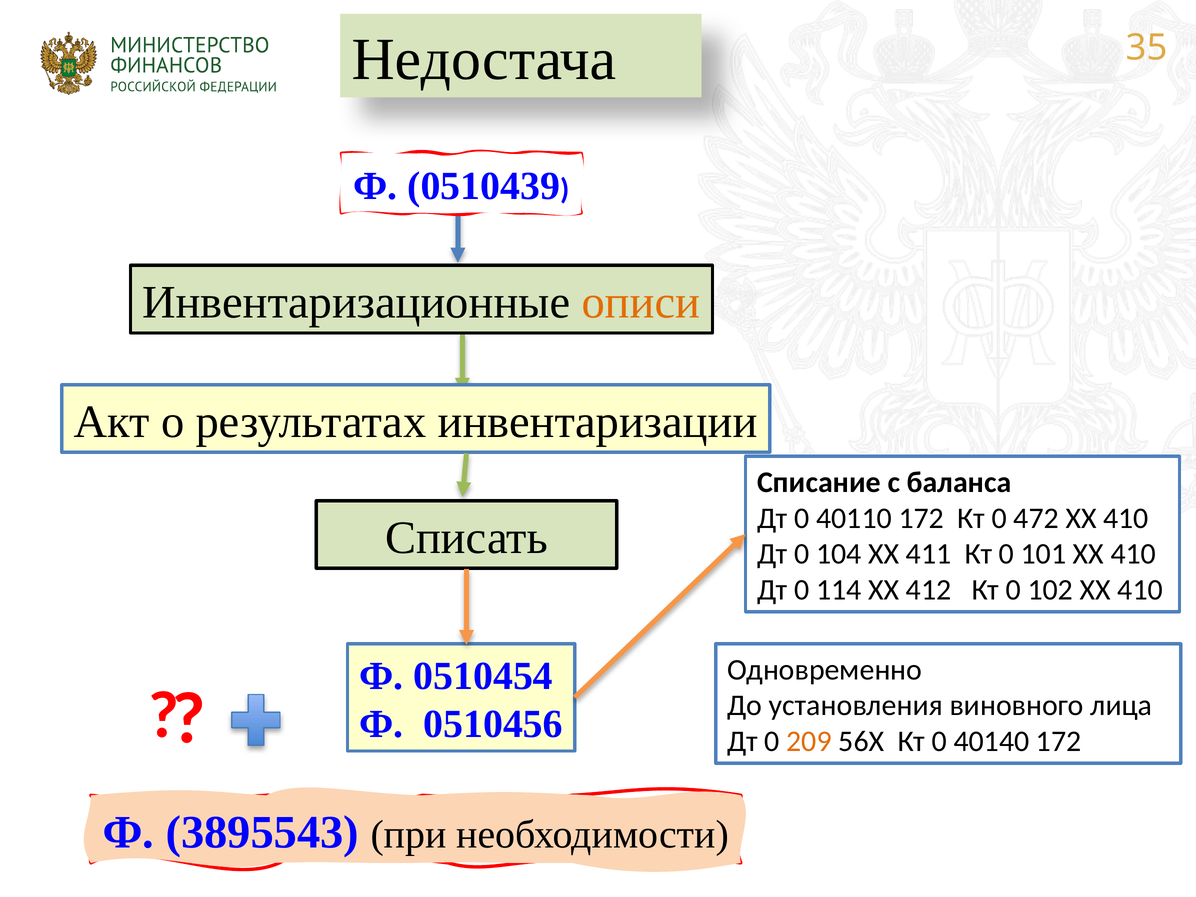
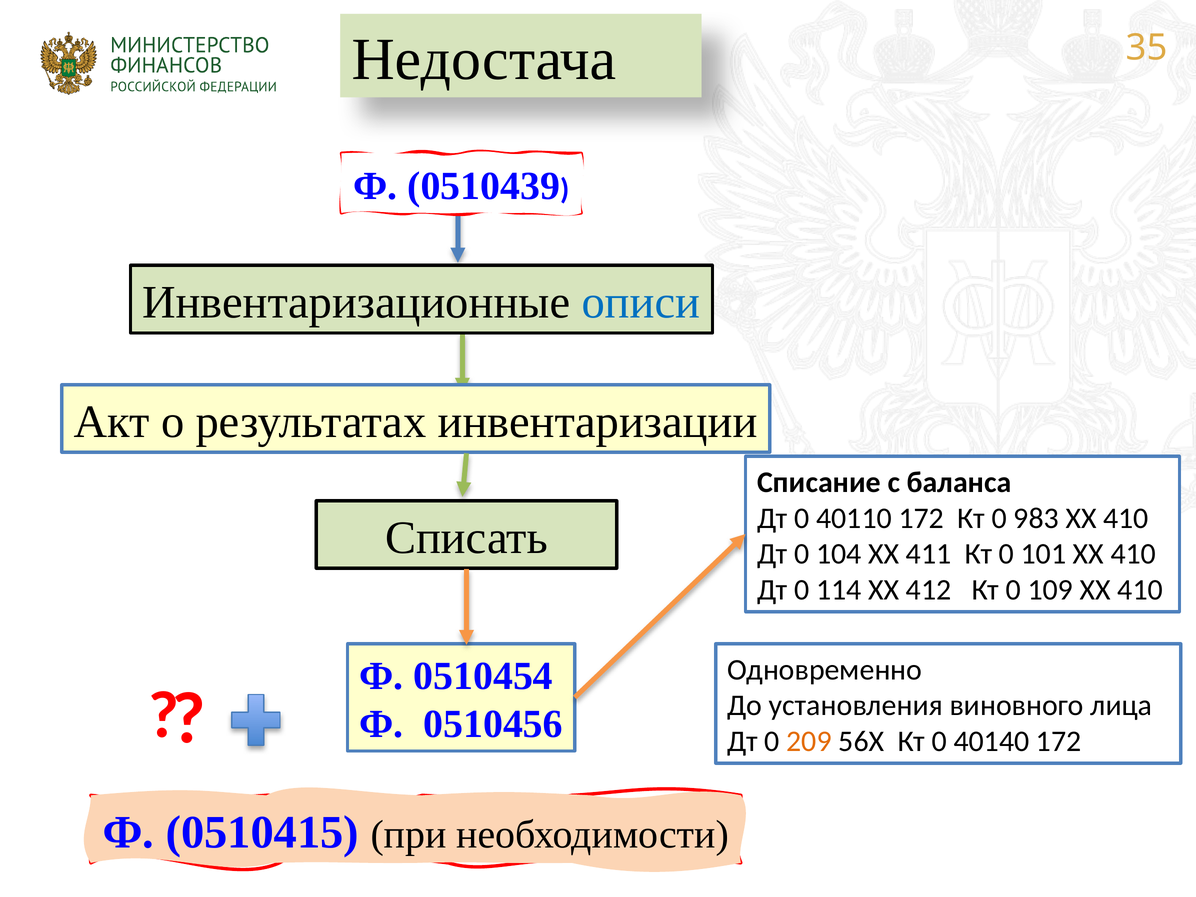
описи colour: orange -> blue (641, 302)
472: 472 -> 983 (1036, 518)
102: 102 -> 109 (1050, 590)
3895543: 3895543 -> 0510415 (262, 832)
